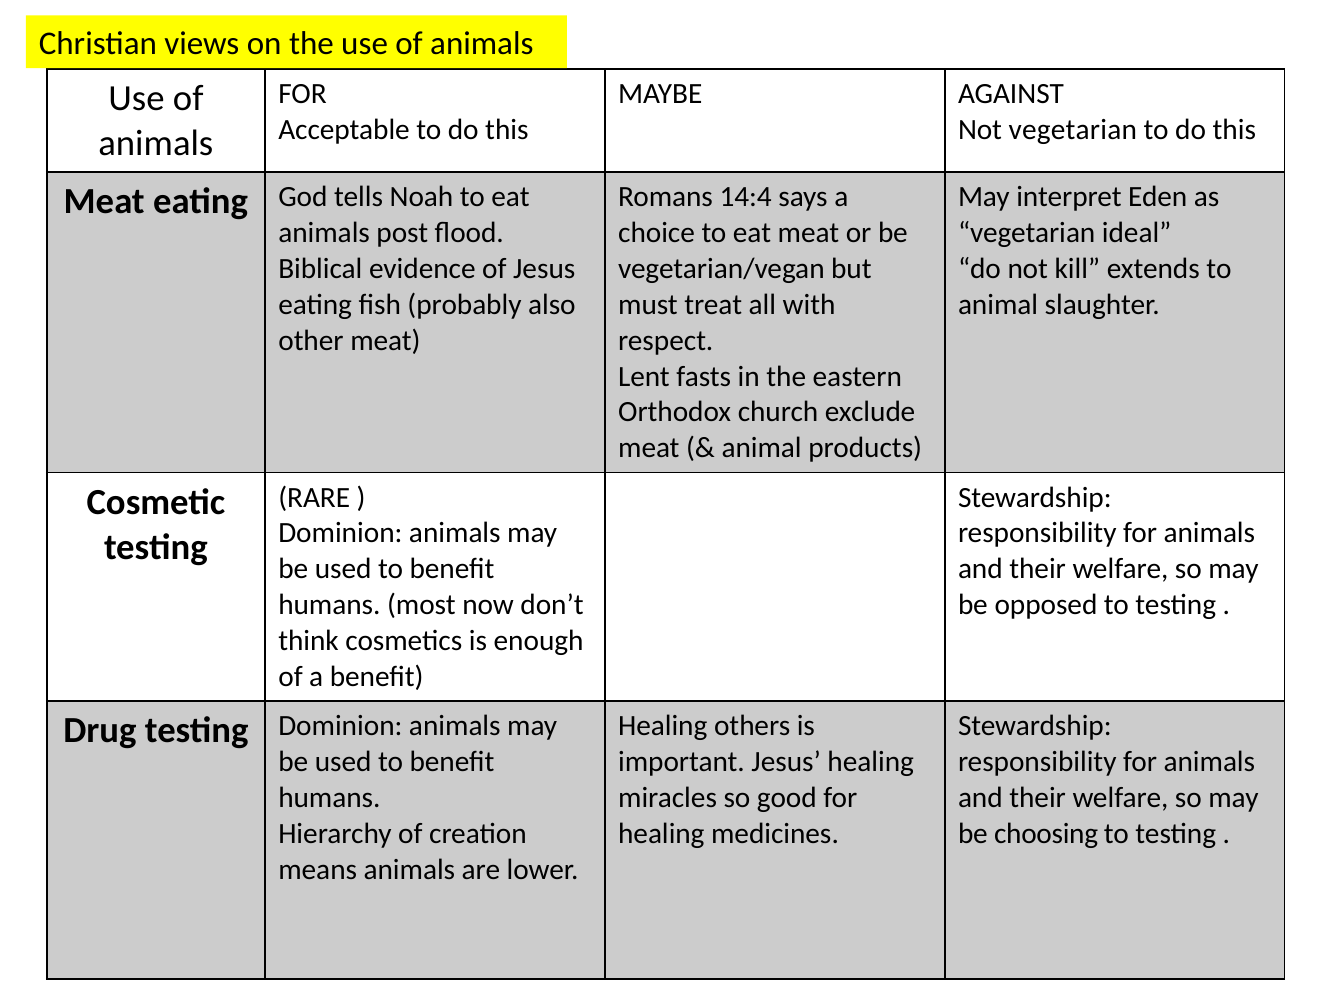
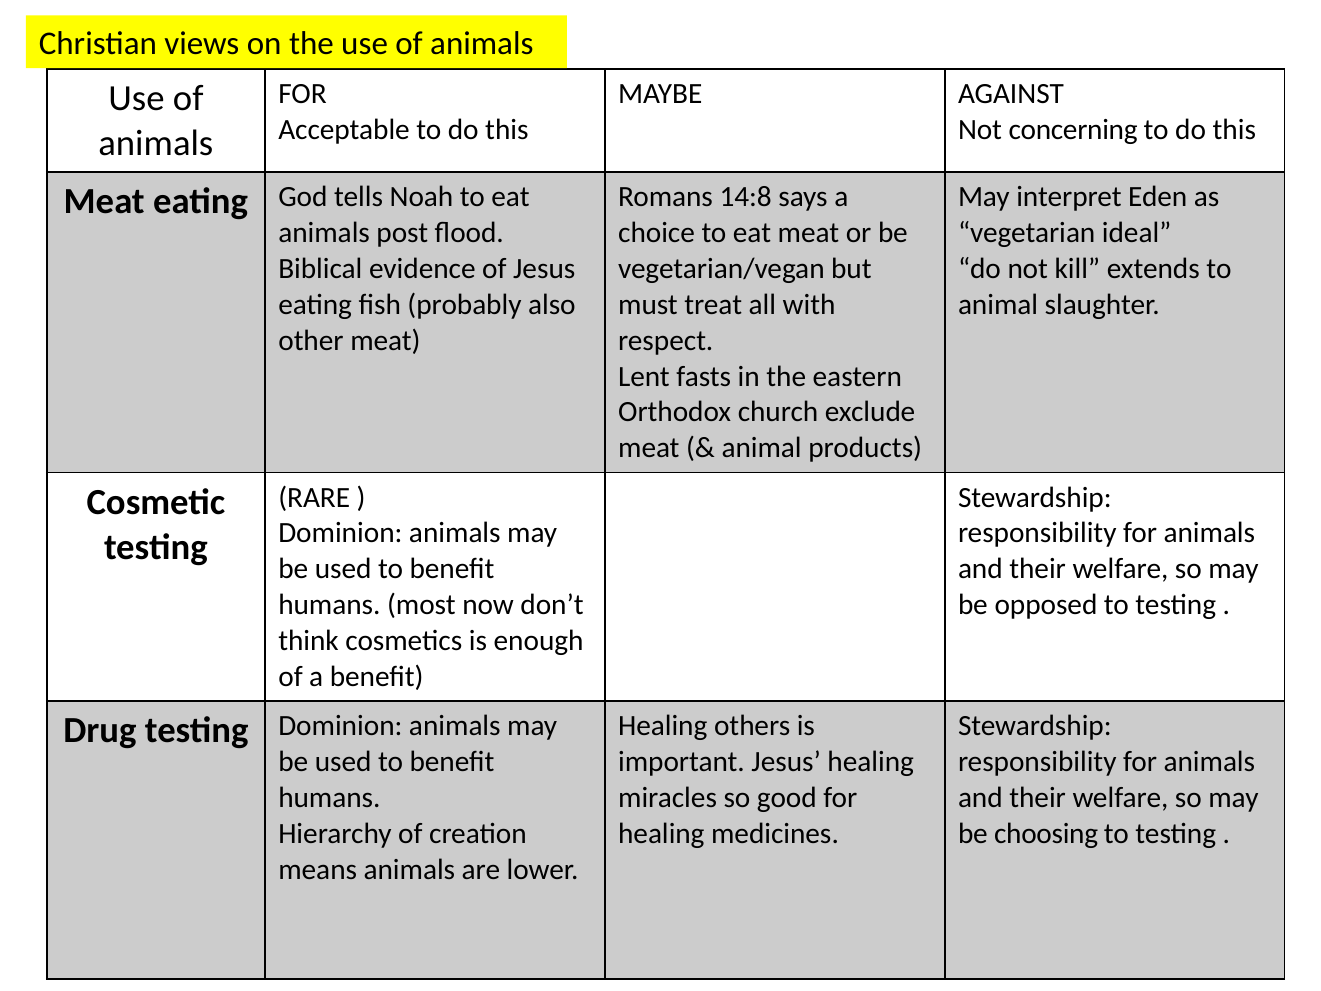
Not vegetarian: vegetarian -> concerning (1073, 130)
14:4: 14:4 -> 14:8 (746, 197)
